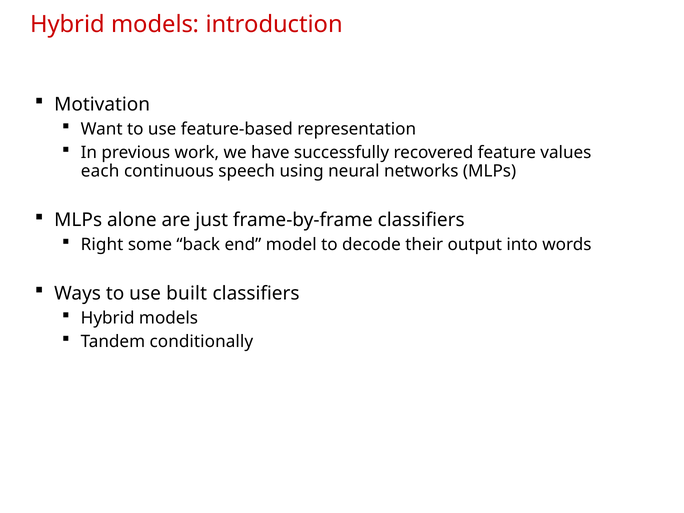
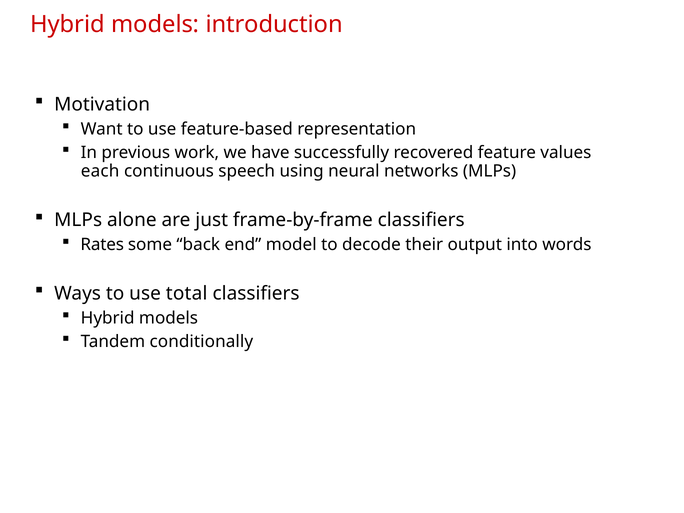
Right: Right -> Rates (102, 245)
built: built -> total (187, 293)
